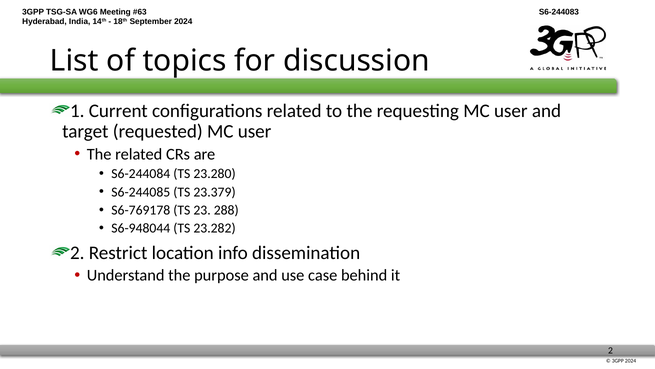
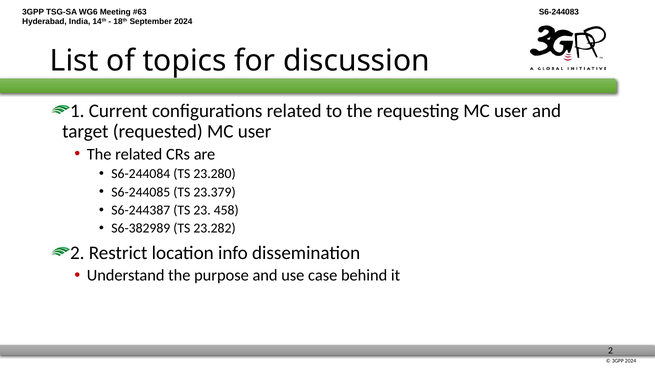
S6-769178: S6-769178 -> S6-244387 (141, 210)
288: 288 -> 458 (226, 210)
S6-948044: S6-948044 -> S6-382989 (141, 228)
